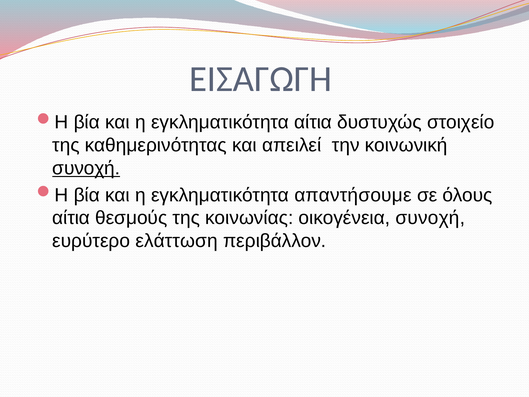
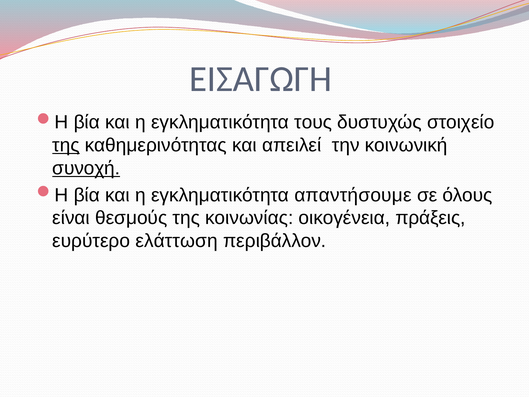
εγκληματικότητα αίτια: αίτια -> τους (313, 122)
της underline: none -> present (66, 145)
αίτια: αίτια -> είναι (71, 218)
οικογένεια συνοχή: συνοχή -> πράξεις (430, 218)
